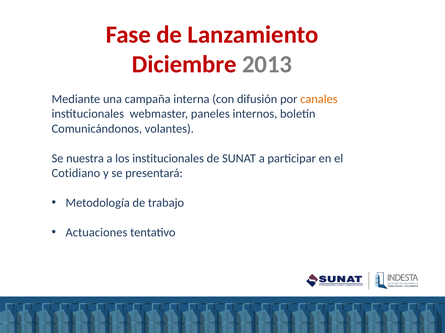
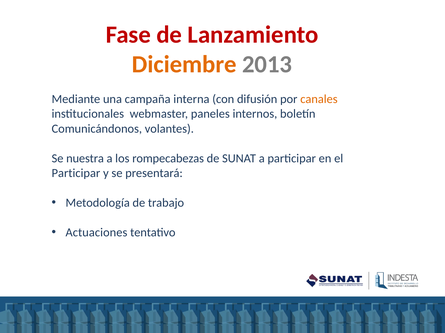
Diciembre colour: red -> orange (184, 65)
los institucionales: institucionales -> rompecabezas (168, 159)
Cotidiano: Cotidiano -> Participar (76, 174)
